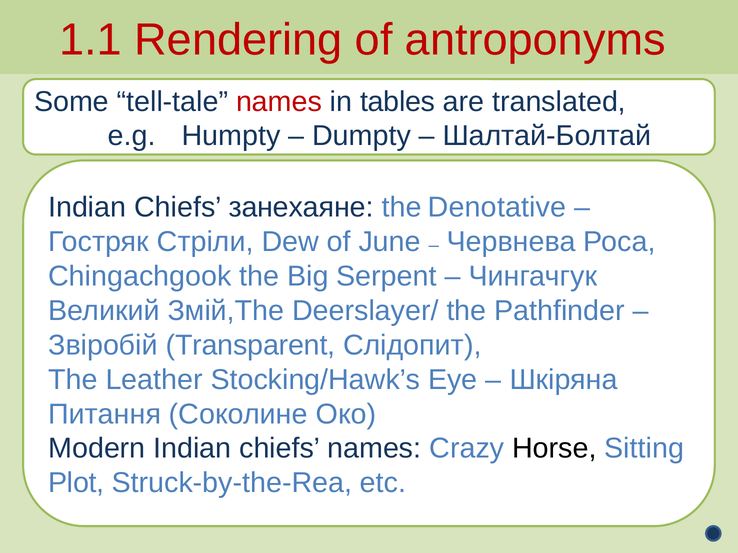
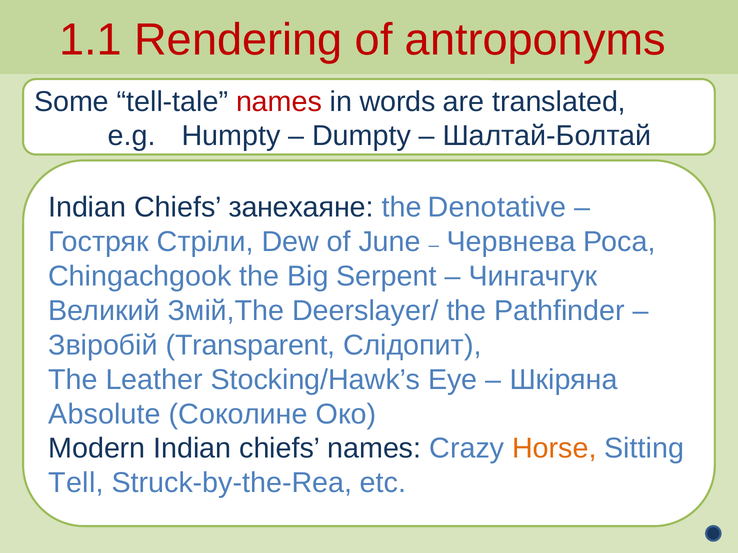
tables: tables -> words (398, 102)
Питання: Питання -> Absolute (105, 414)
Horse colour: black -> orange (554, 449)
Plot: Plot -> Tell (76, 483)
